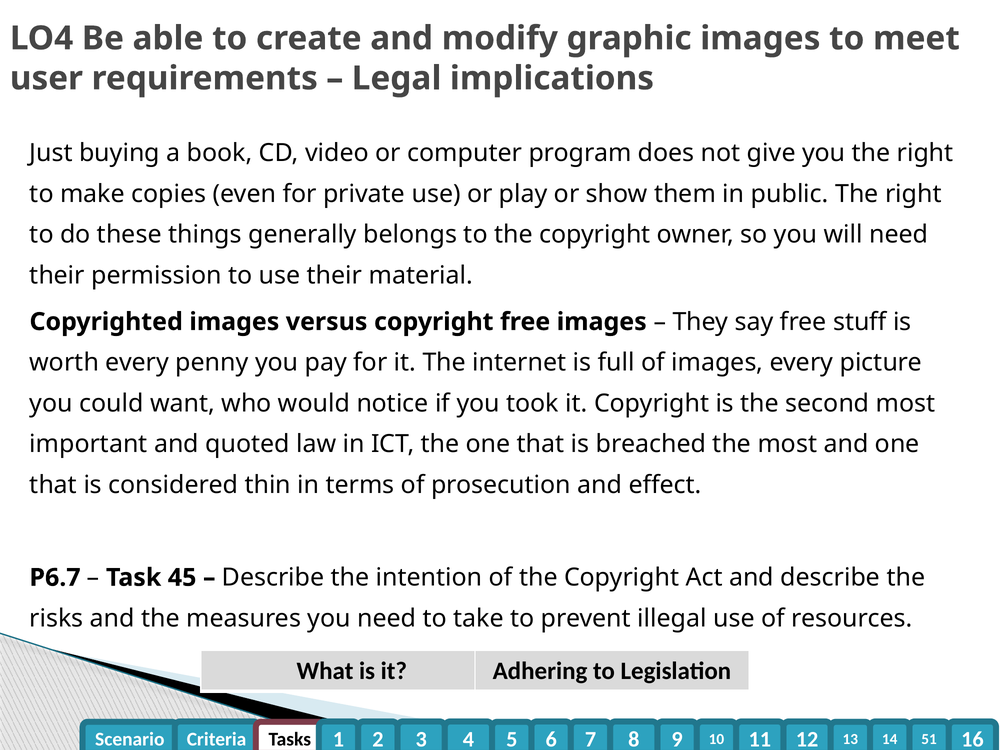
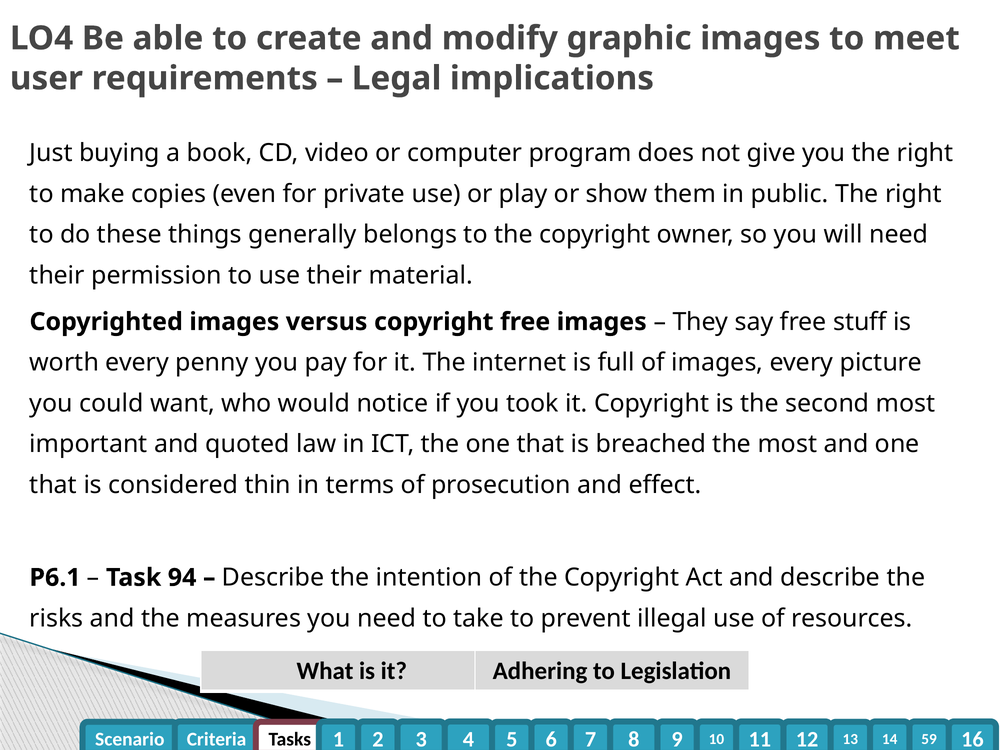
P6.7: P6.7 -> P6.1 (55, 578)
45: 45 -> 94 (182, 578)
51: 51 -> 59 (929, 739)
